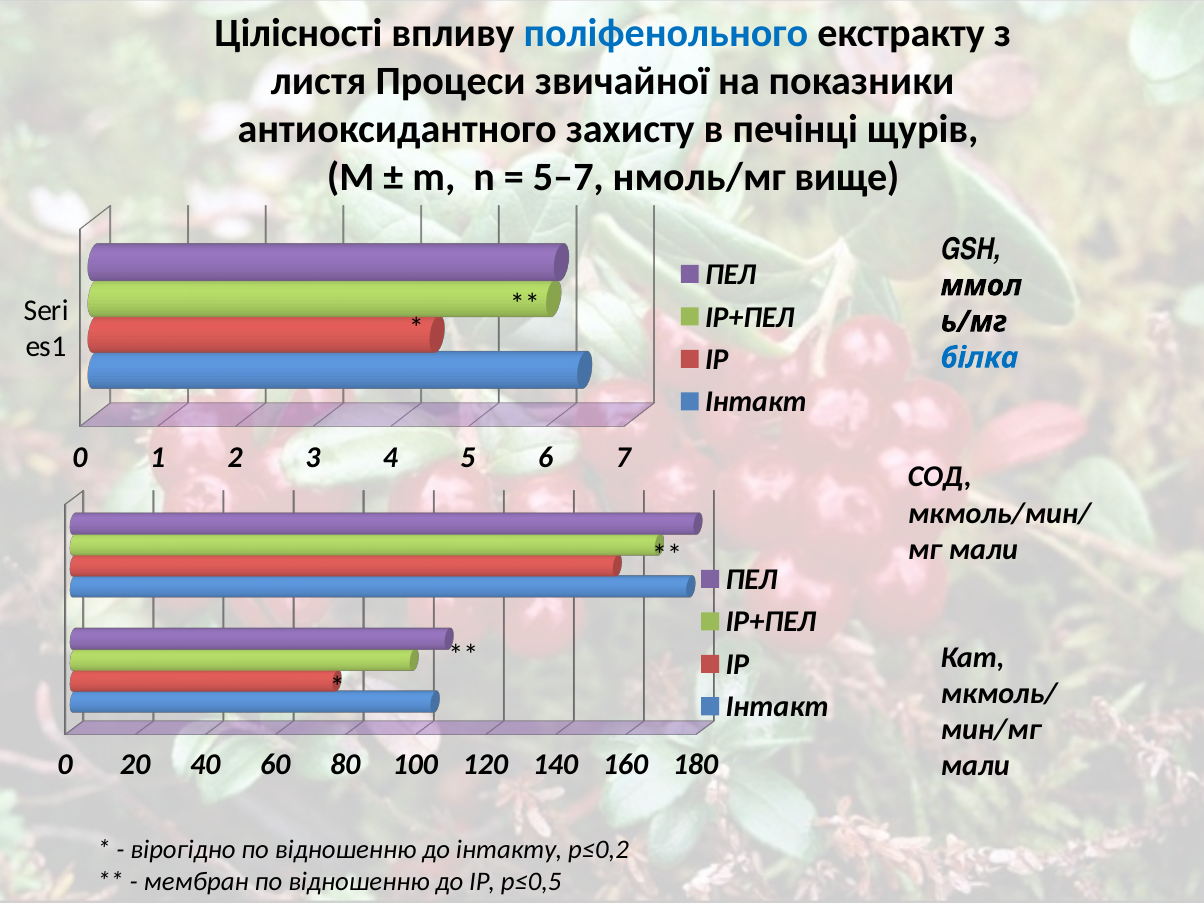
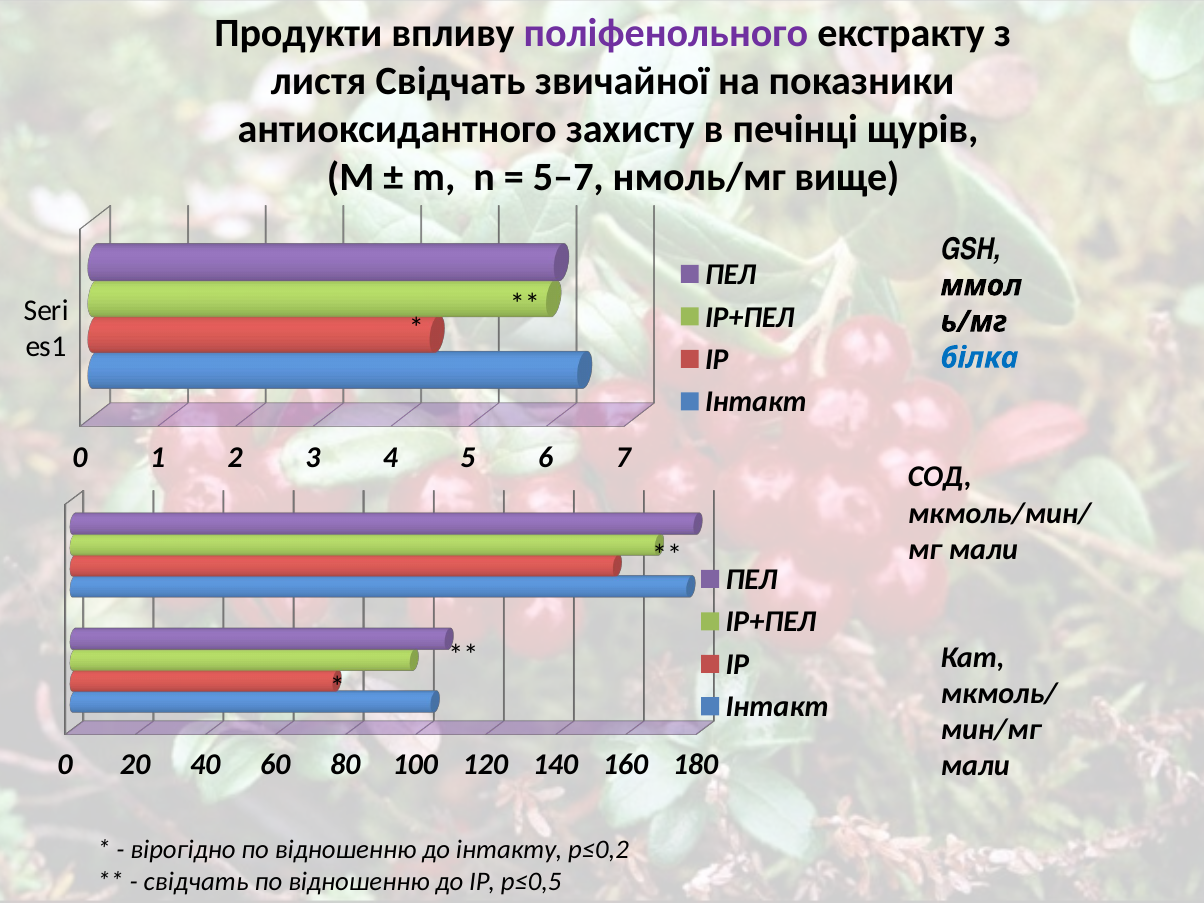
Цілісності: Цілісності -> Продукти (298, 33)
поліфенольного colour: blue -> purple (666, 33)
листя Процеси: Процеси -> Свідчать (451, 81)
мембран: мембран -> свідчать (196, 882)
